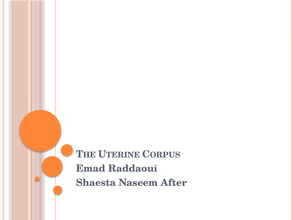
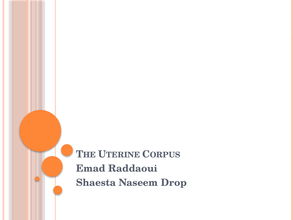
After: After -> Drop (174, 182)
